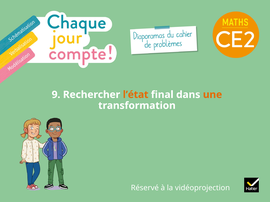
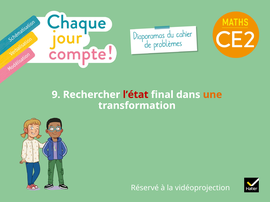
l’état colour: orange -> red (136, 95)
